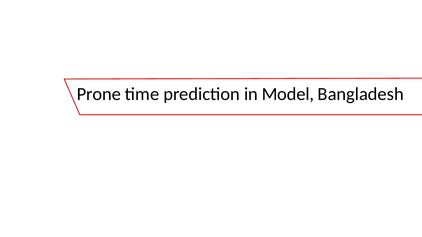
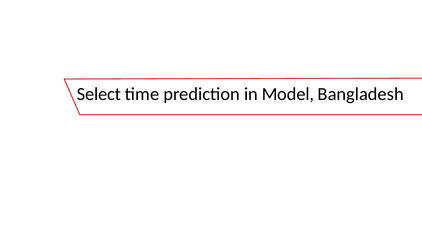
Prone: Prone -> Select (99, 94)
